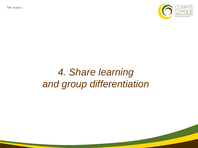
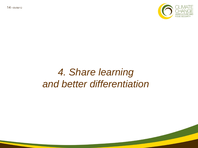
group: group -> better (74, 84)
